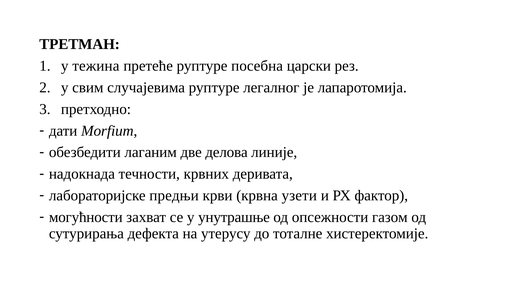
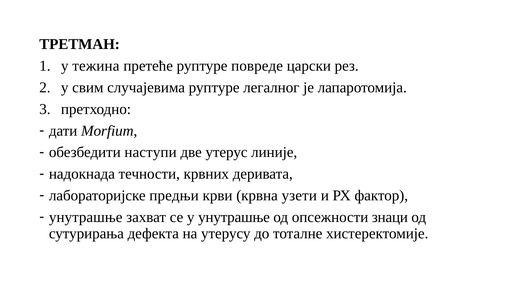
посебна: посебна -> повреде (257, 66)
лаганим: лаганим -> наступи (151, 152)
делова: делова -> утерус (227, 152)
могућности: могућности -> унутрашње (86, 217)
газом: газом -> знаци (390, 217)
